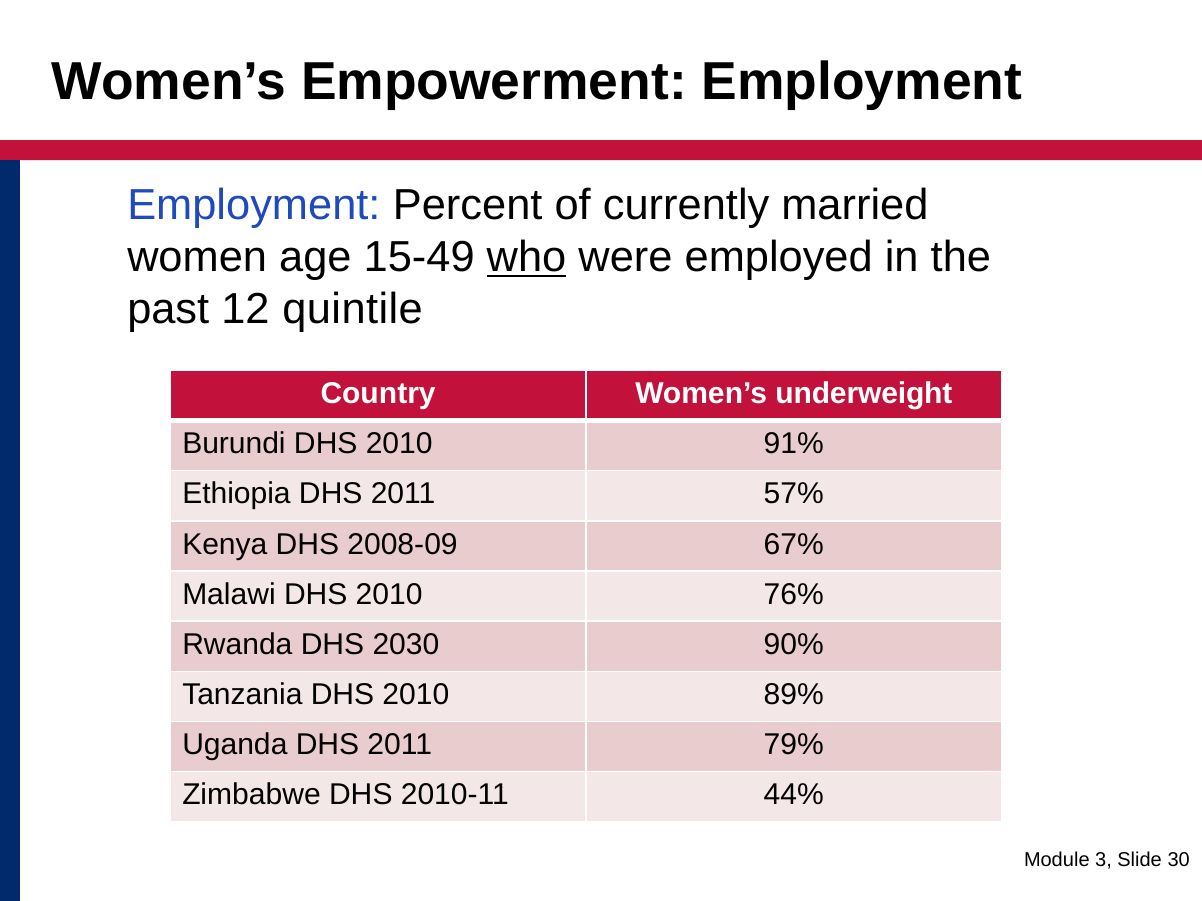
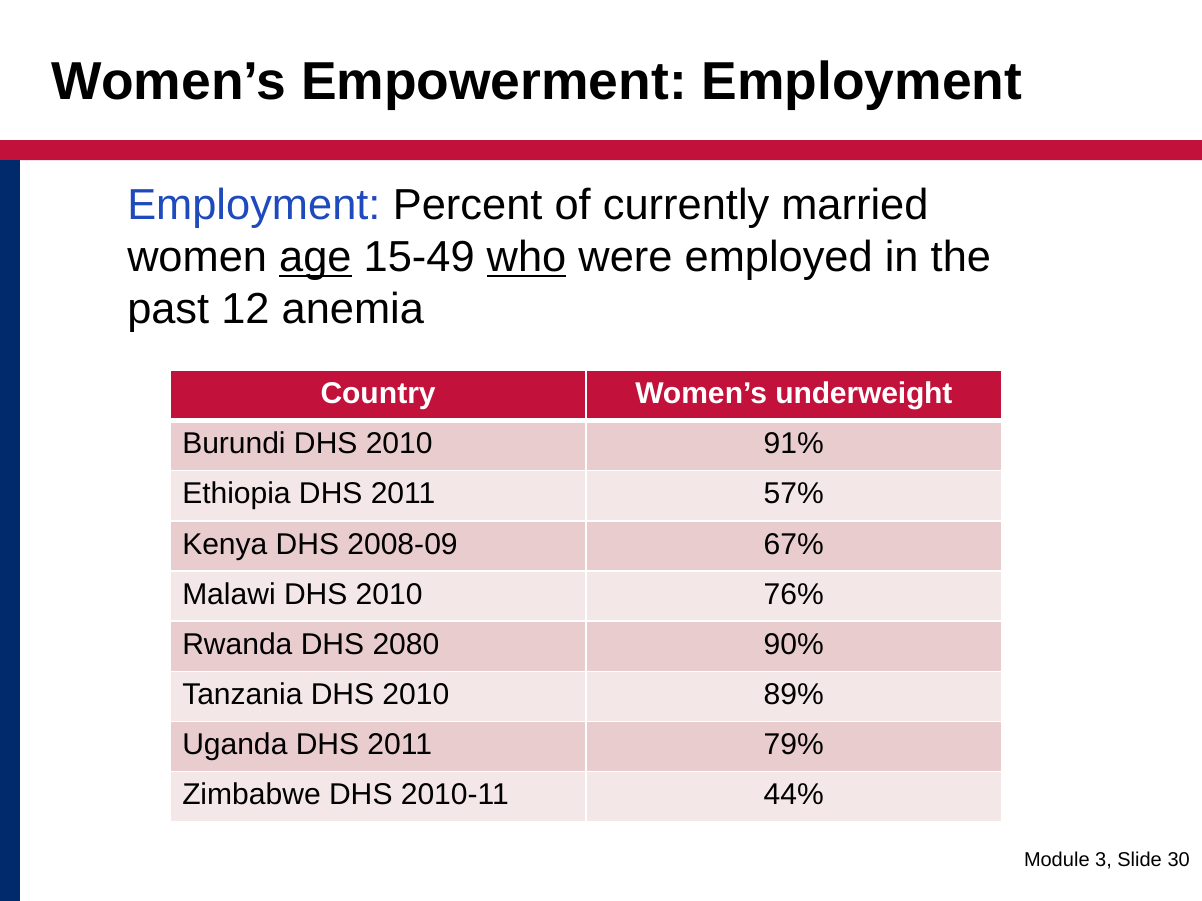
age underline: none -> present (315, 257)
quintile: quintile -> anemia (353, 309)
2030: 2030 -> 2080 (406, 645)
